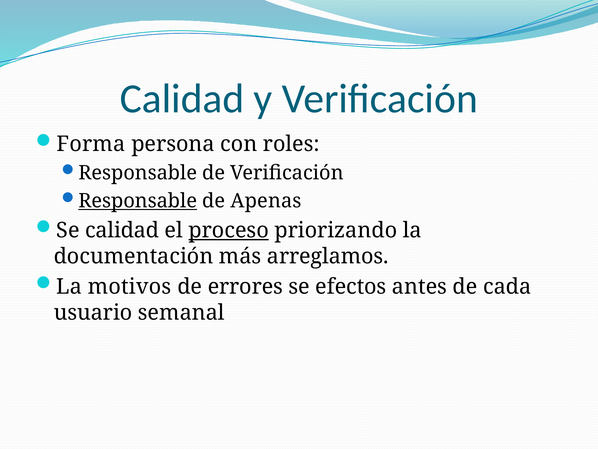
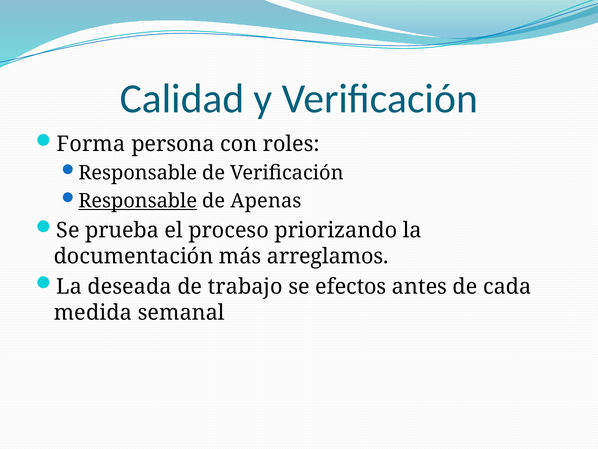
Se calidad: calidad -> prueba (122, 230)
proceso underline: present -> none (229, 230)
motivos: motivos -> deseada (130, 286)
errores: errores -> trabajo (245, 286)
usuario: usuario -> medida (93, 312)
